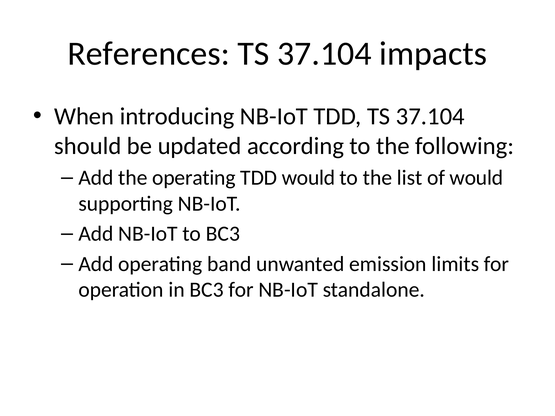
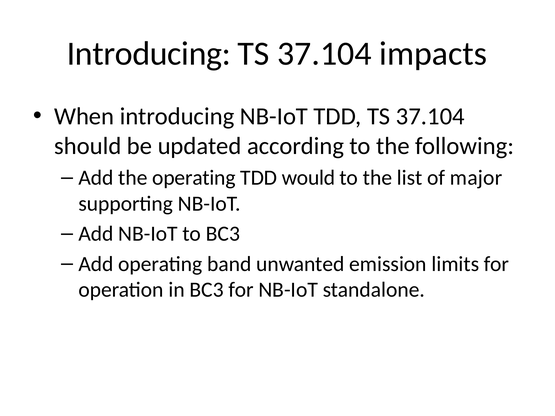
References: References -> Introducing (149, 54)
of would: would -> major (476, 178)
